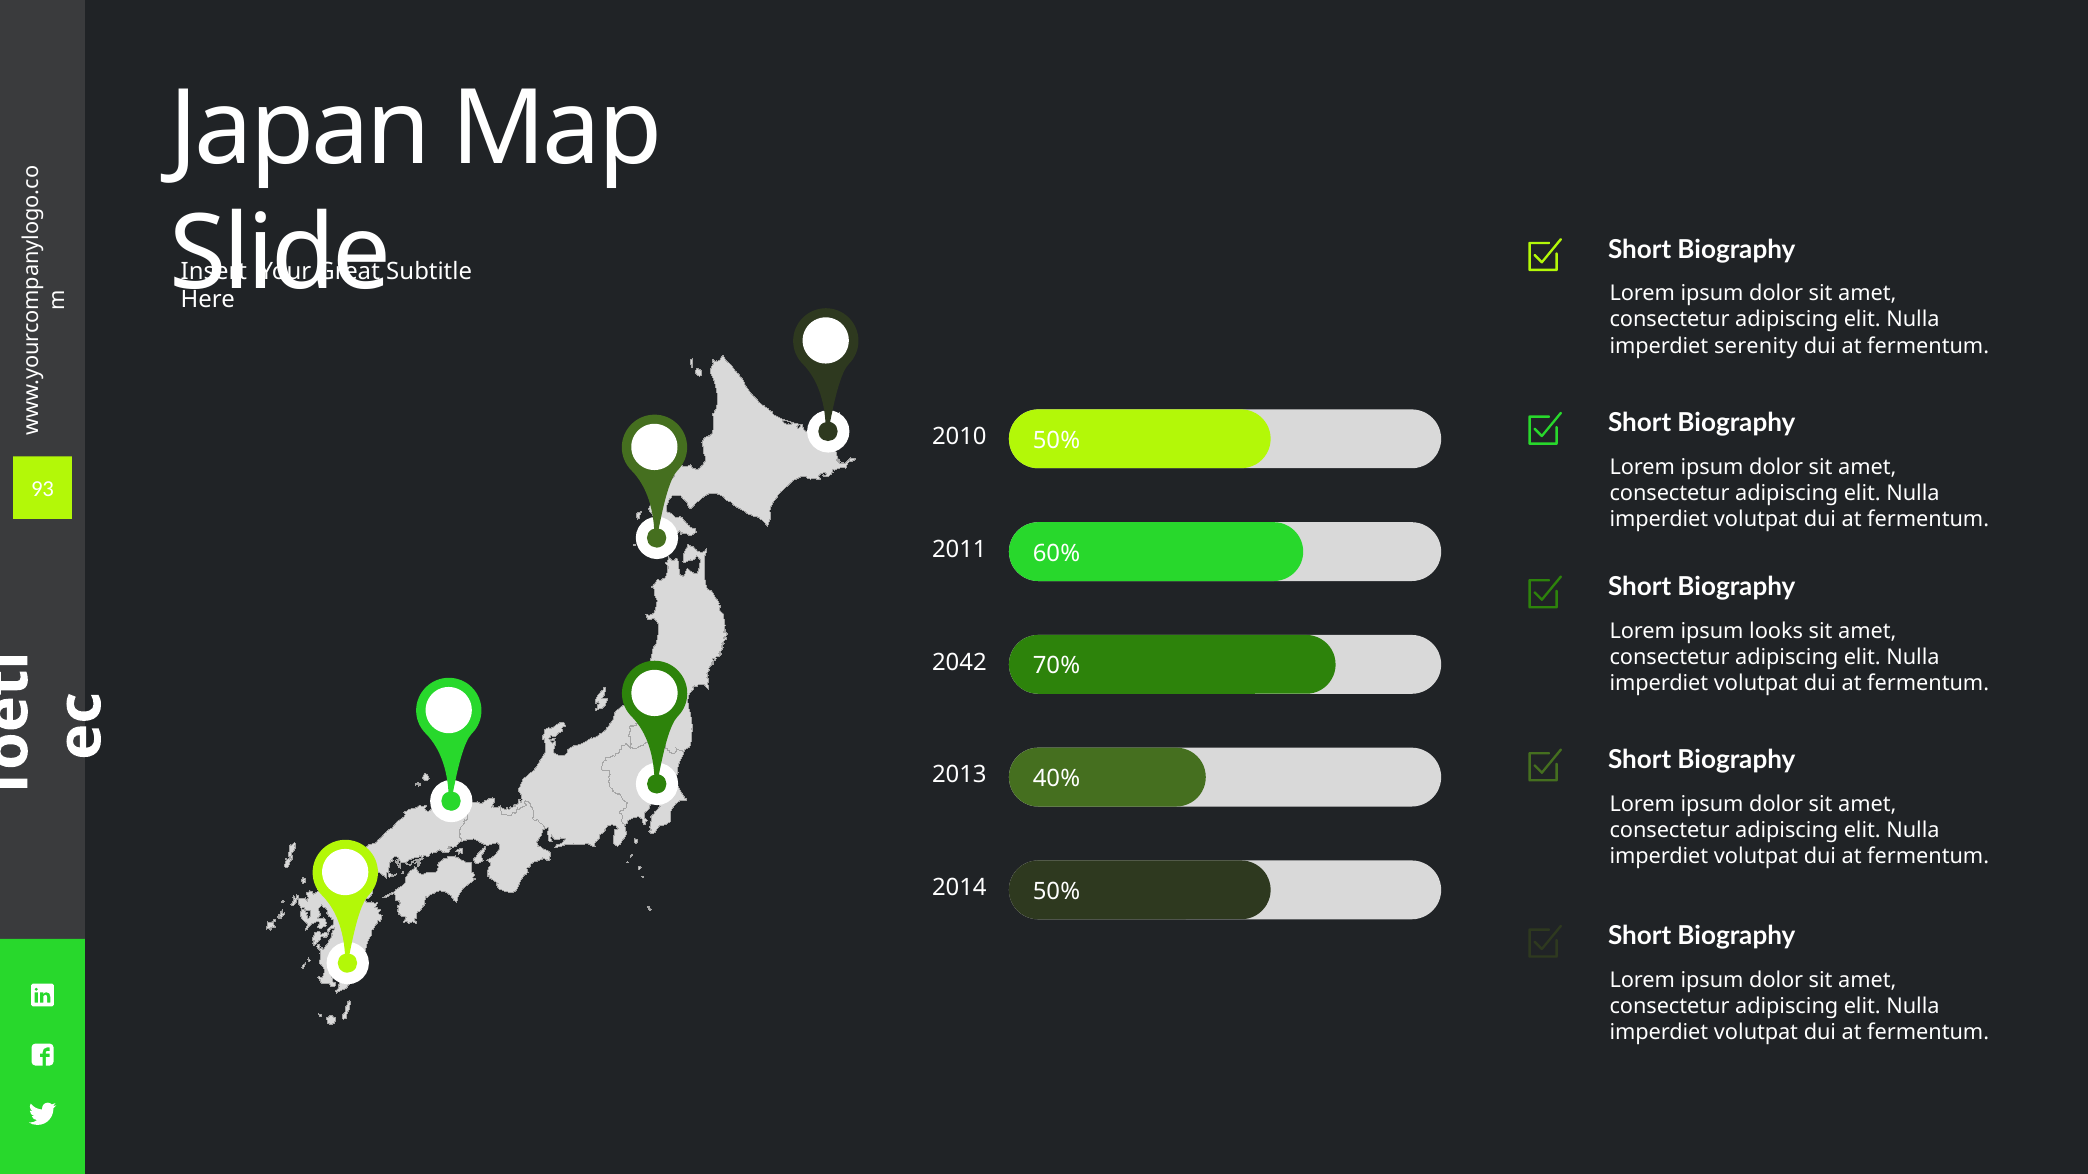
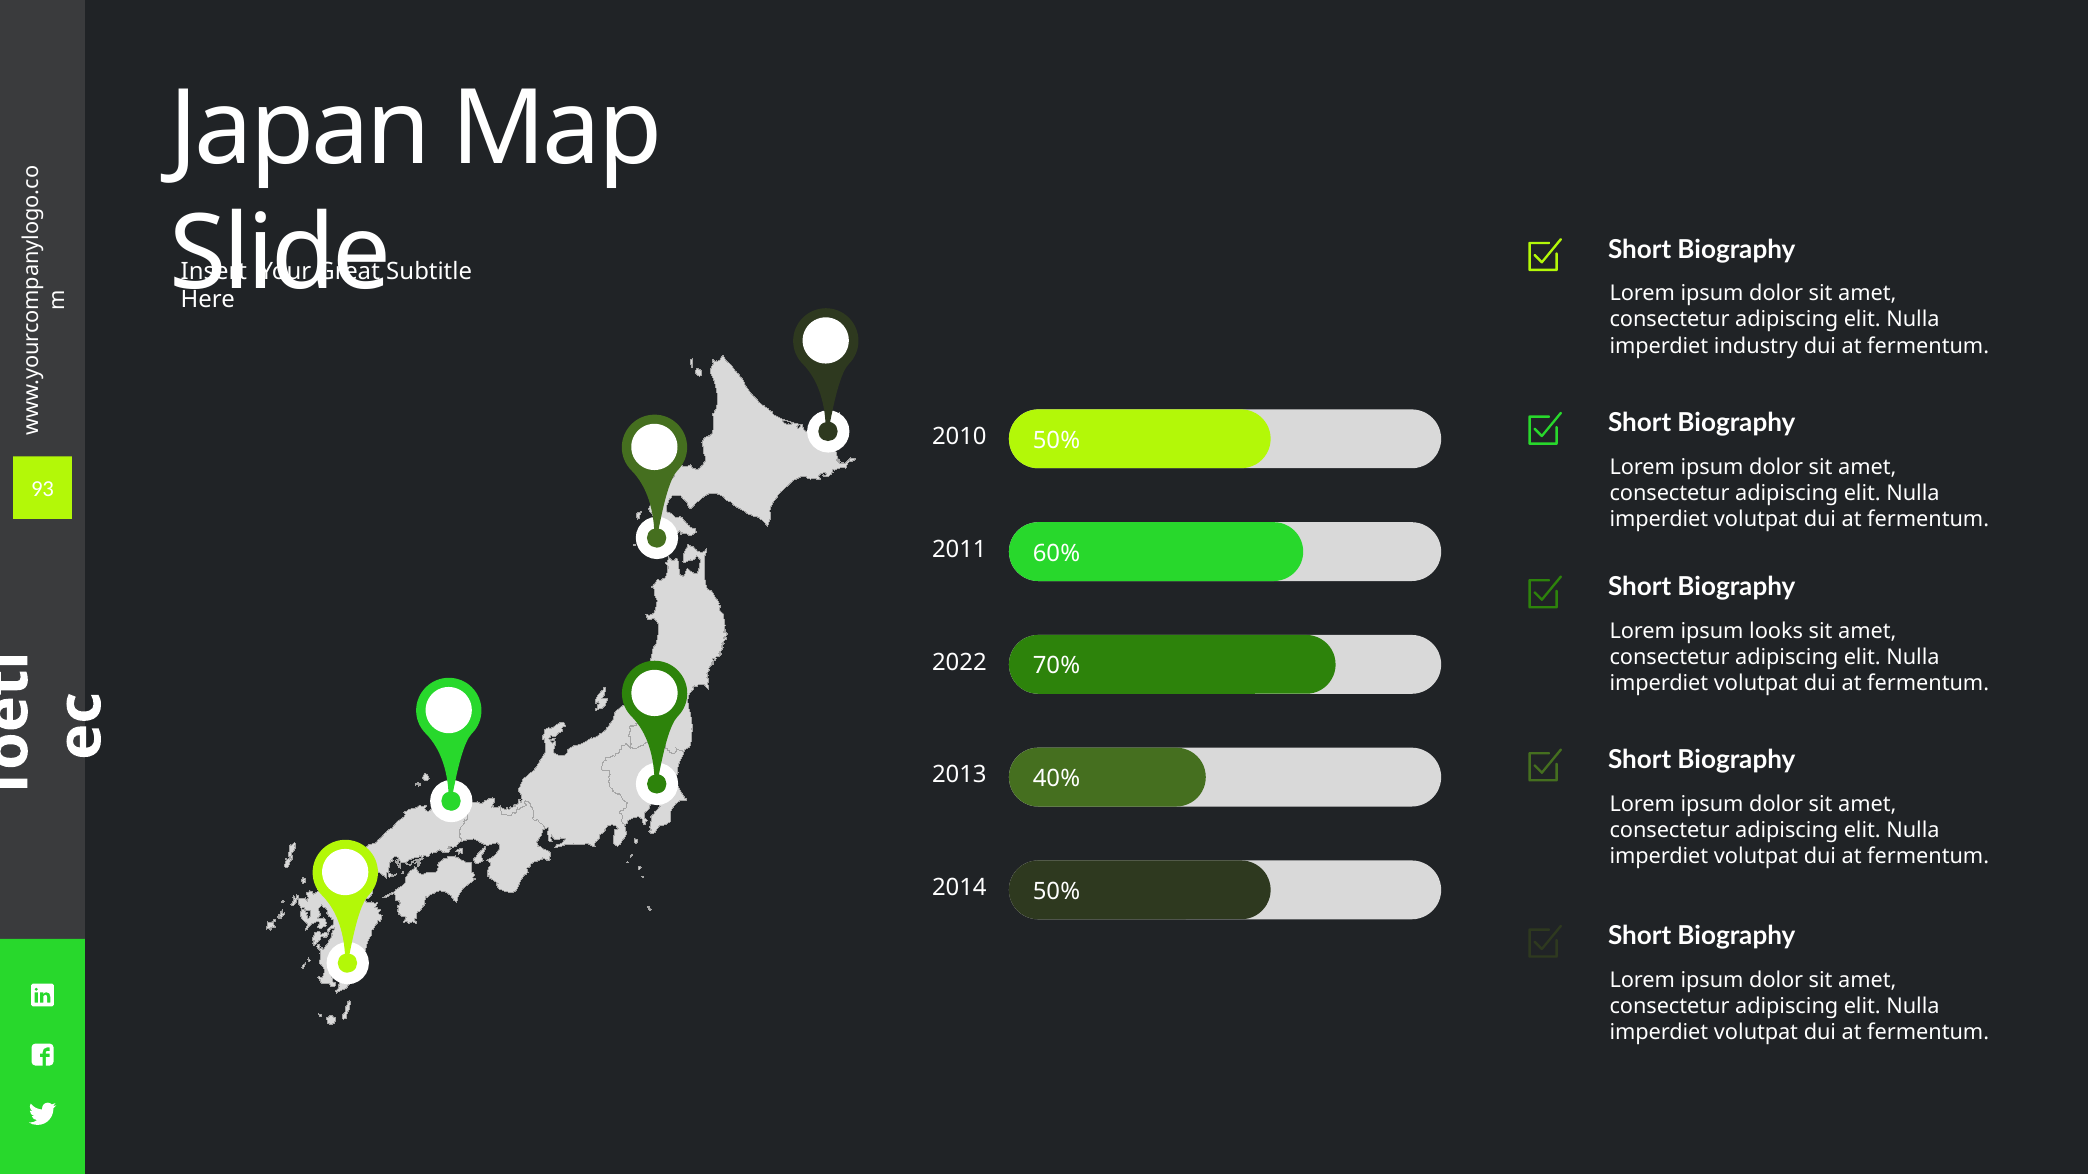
serenity: serenity -> industry (1756, 346)
2042: 2042 -> 2022 (959, 663)
